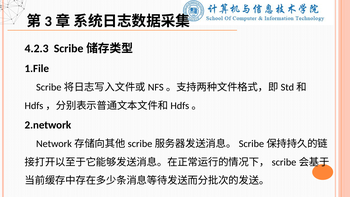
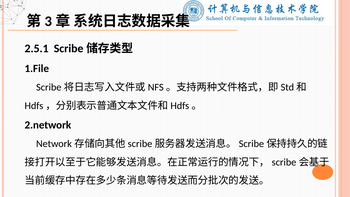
4.2.3: 4.2.3 -> 2.5.1 (37, 48)
